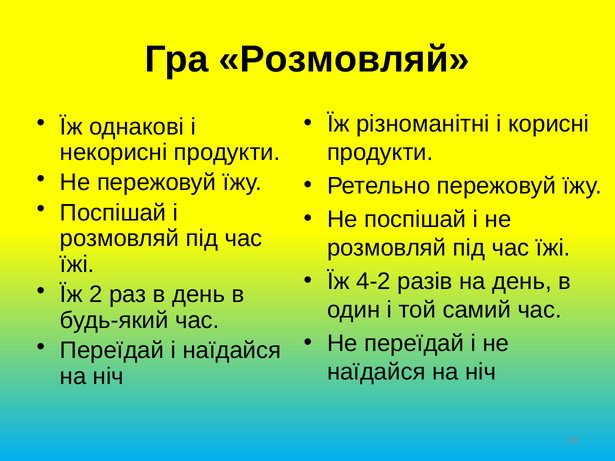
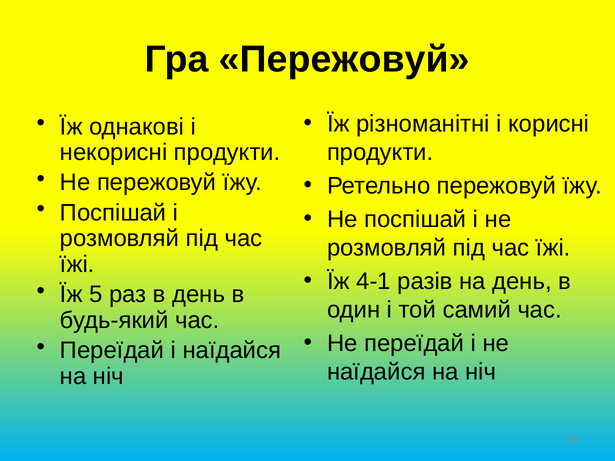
Гра Розмовляй: Розмовляй -> Пережовуй (344, 60)
4-2: 4-2 -> 4-1 (373, 281)
2: 2 -> 5 (96, 295)
